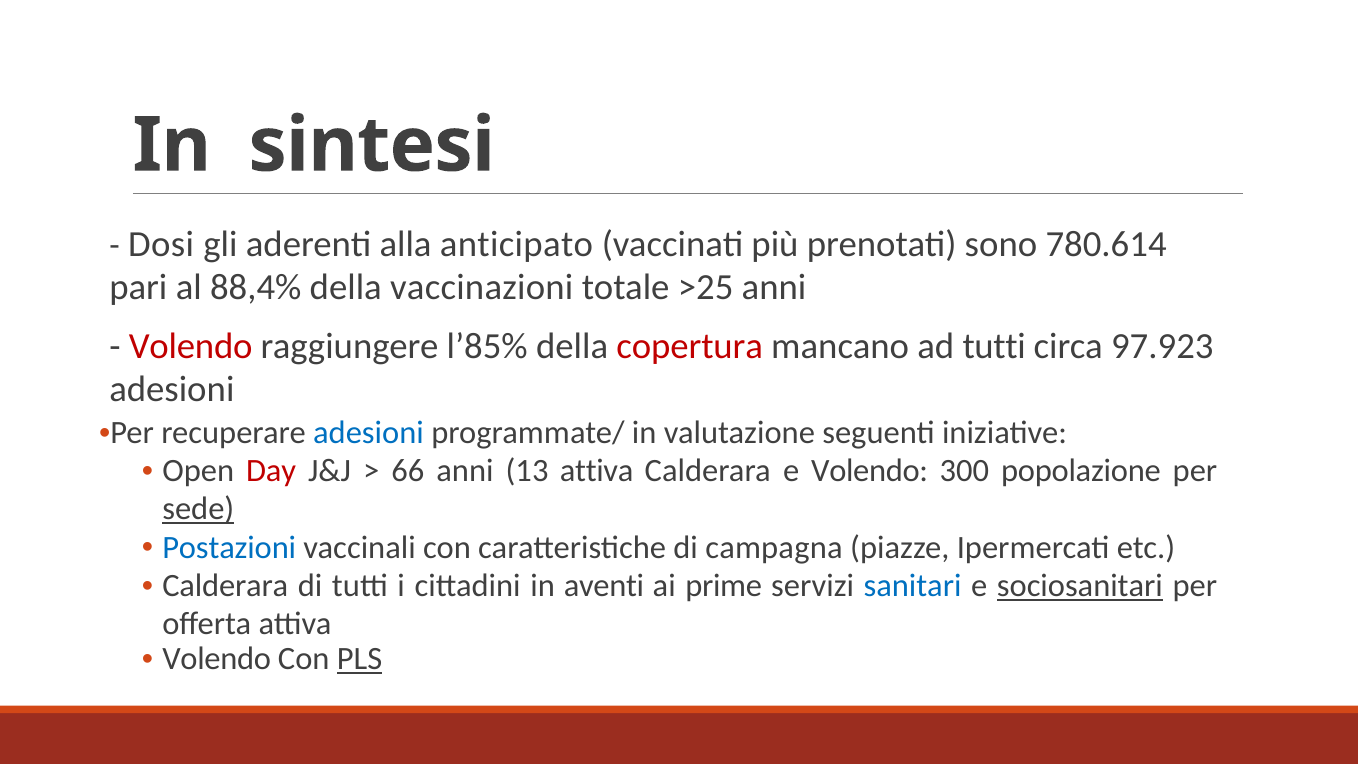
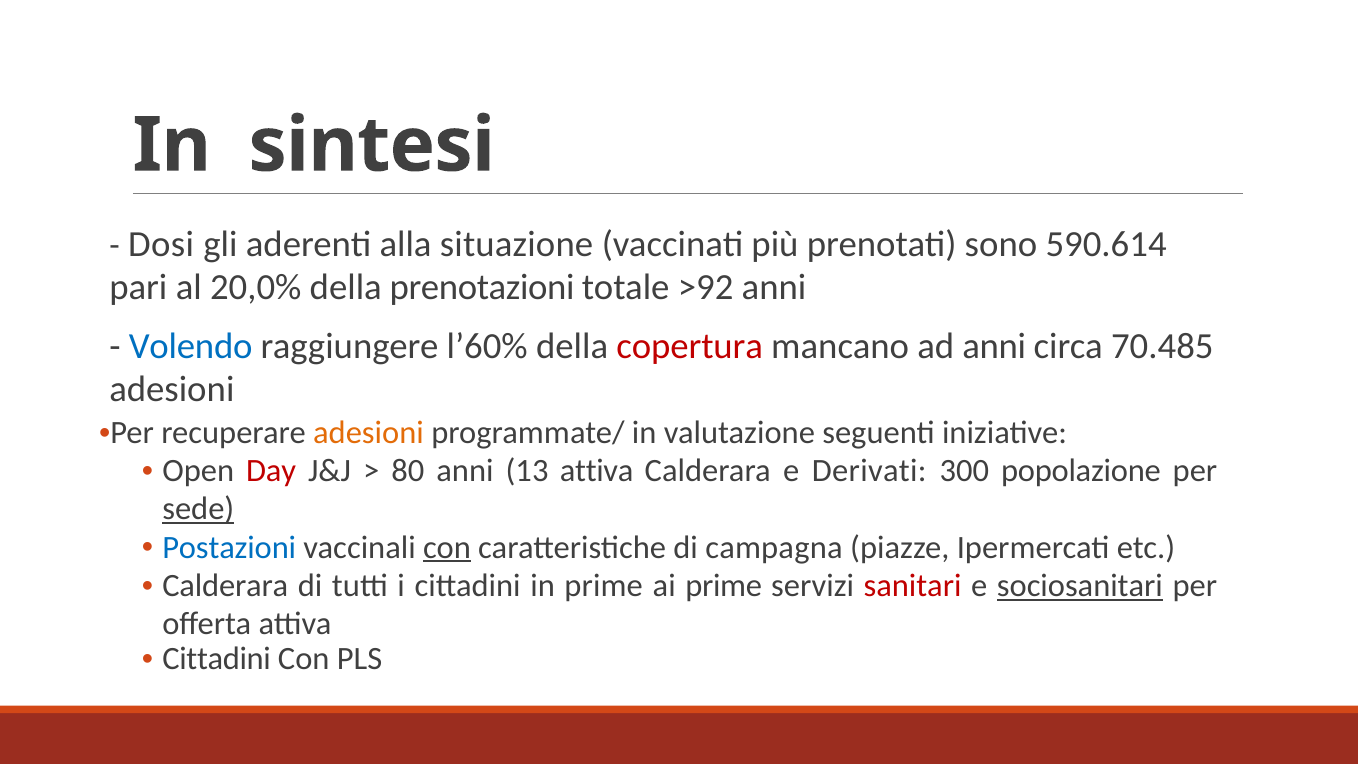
anticipato: anticipato -> situazione (517, 244)
780.614: 780.614 -> 590.614 (1106, 244)
88,4%: 88,4% -> 20,0% (256, 287)
vaccinazioni: vaccinazioni -> prenotazioni (482, 287)
>25: >25 -> >92 (706, 287)
Volendo colour: red -> blue (191, 346)
l’85%: l’85% -> l’60% (487, 346)
ad tutti: tutti -> anni (994, 346)
97.923: 97.923 -> 70.485 (1162, 346)
adesioni colour: blue -> orange (368, 432)
66: 66 -> 80 (408, 471)
e Volendo: Volendo -> Derivati (869, 471)
con underline: none -> present (447, 547)
in aventi: aventi -> prime (604, 585)
sanitari colour: blue -> red (913, 585)
Volendo: Volendo -> Cittadini (217, 659)
PLS underline: present -> none (359, 659)
